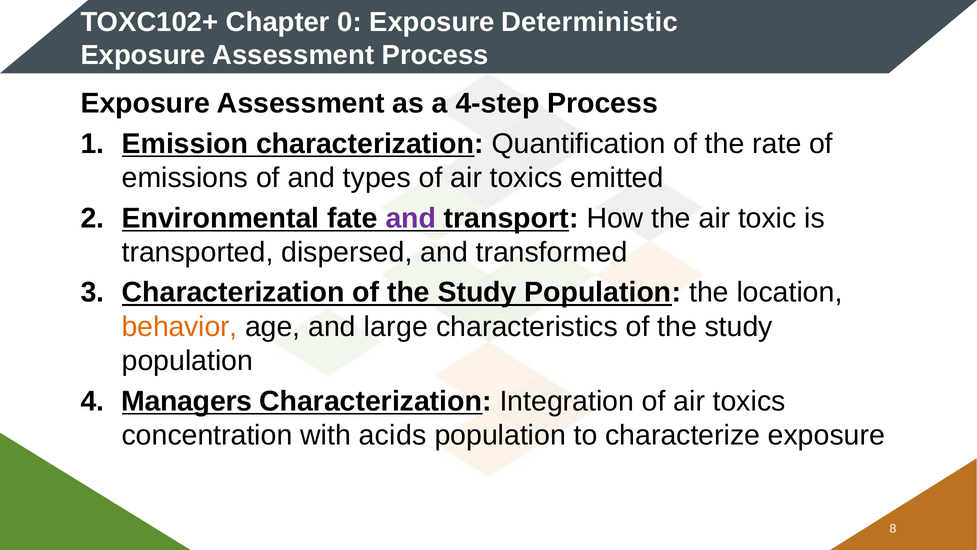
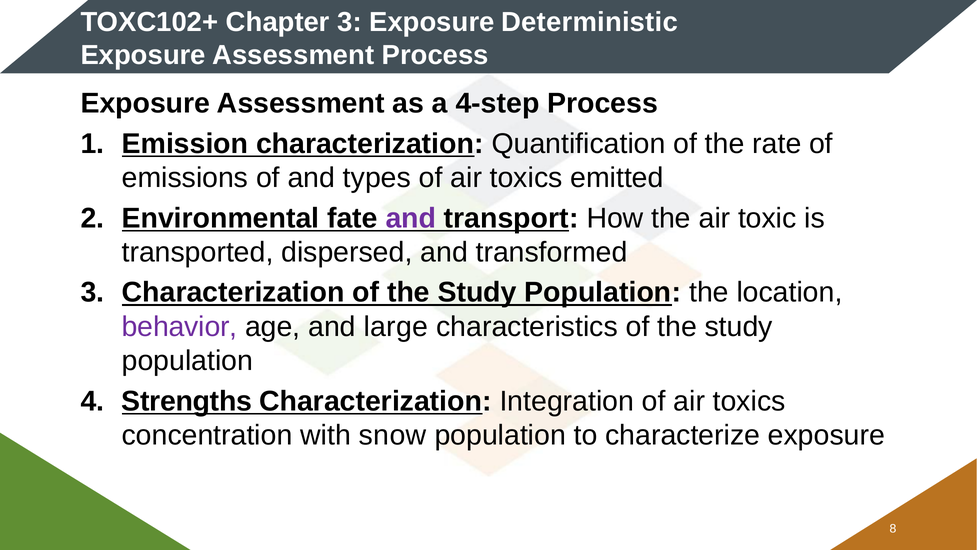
Chapter 0: 0 -> 3 (349, 22)
behavior colour: orange -> purple (180, 326)
Managers: Managers -> Strengths (187, 401)
acids: acids -> snow (393, 435)
